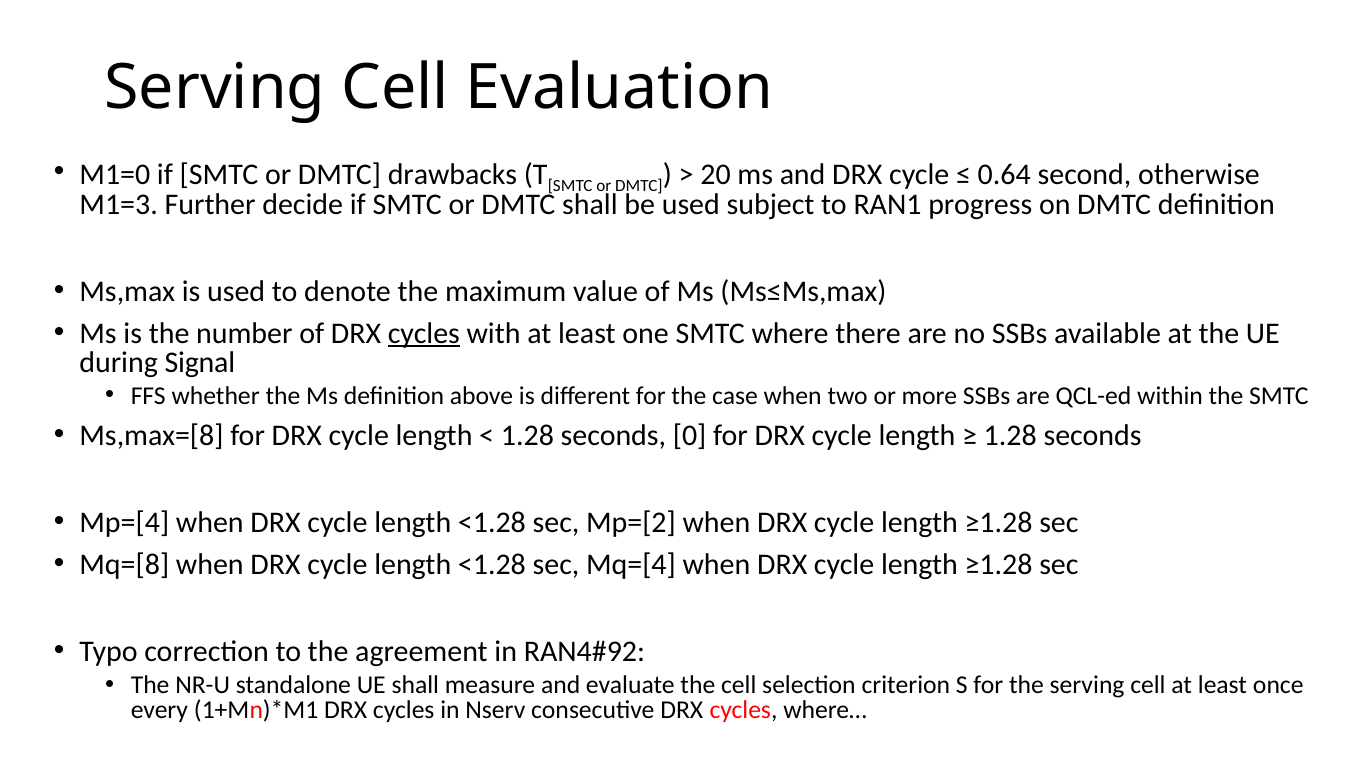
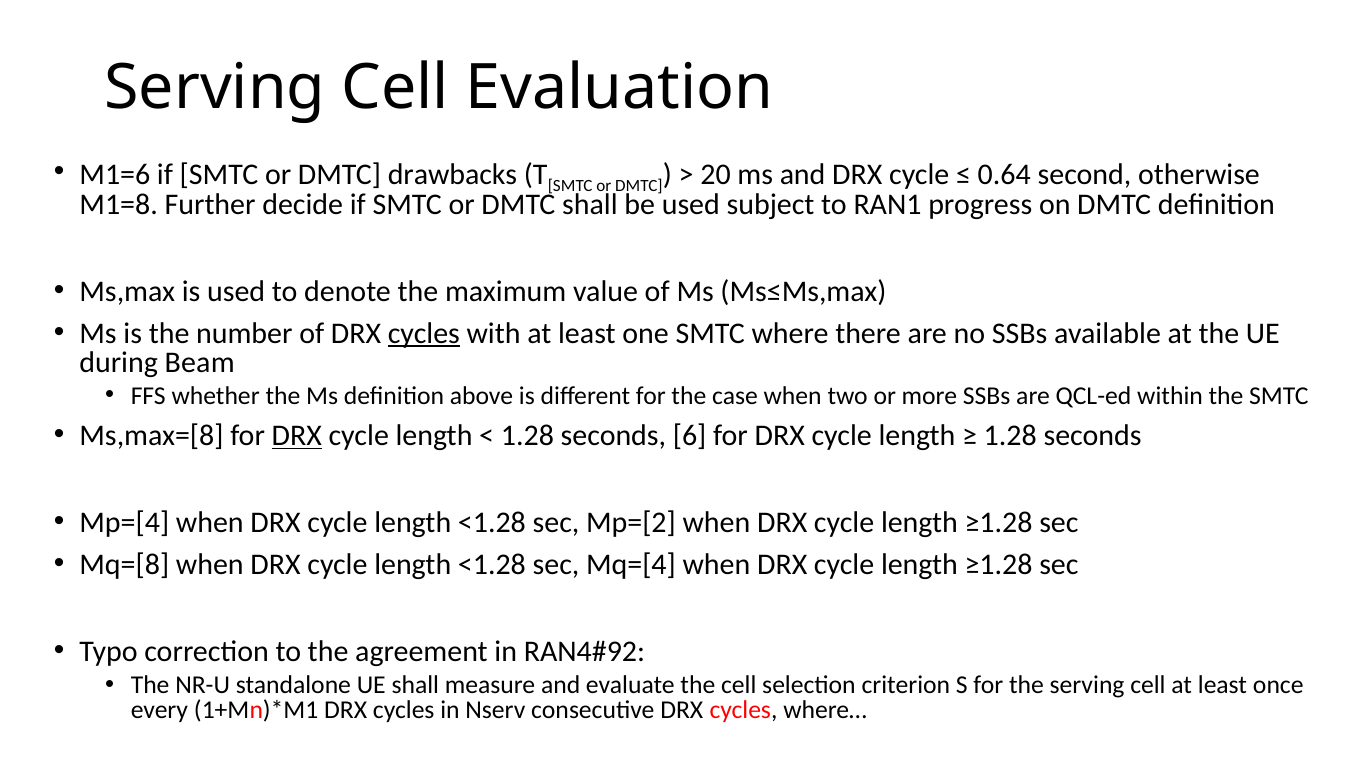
M1=0: M1=0 -> M1=6 (115, 175)
M1=3: M1=3 -> M1=8 (119, 204)
Signal: Signal -> Beam (200, 362)
DRX underline: none -> present (297, 436)
0: 0 -> 6 (690, 436)
